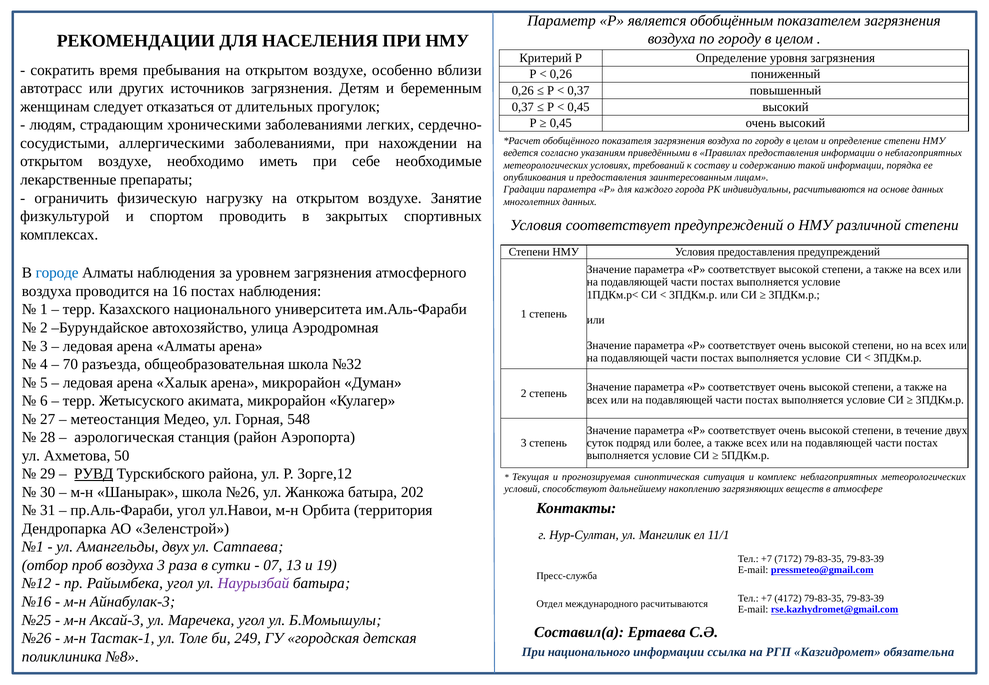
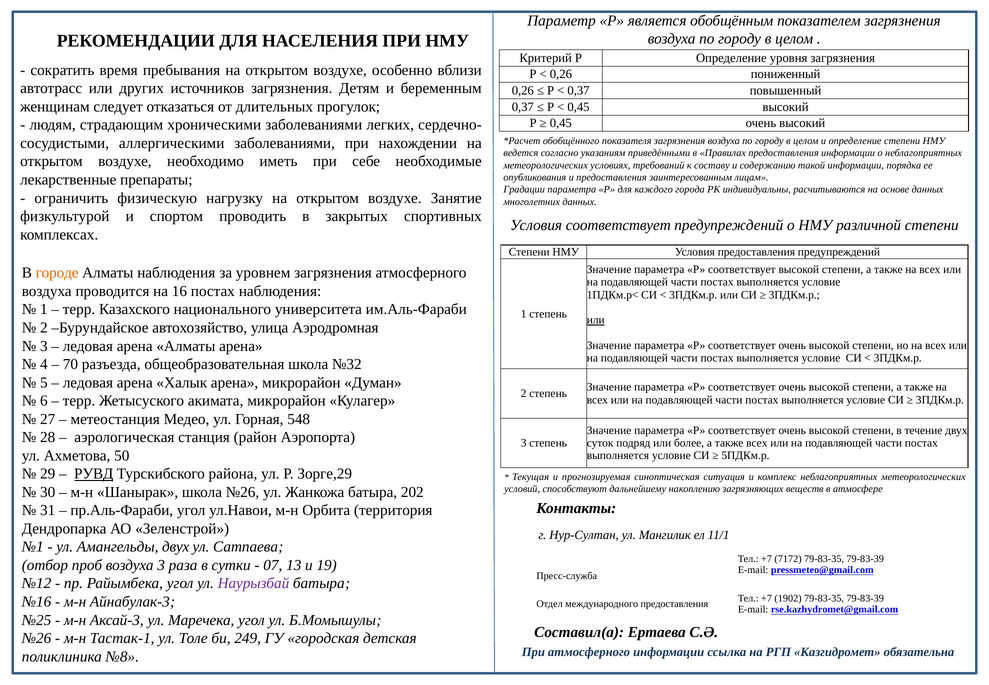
городе colour: blue -> orange (57, 273)
или underline: none -> present (596, 320)
Зорге,12: Зорге,12 -> Зорге,29 (325, 474)
4172: 4172 -> 1902 (788, 598)
международного расчитываются: расчитываются -> предоставления (674, 604)
При национального: национального -> атмосферного (589, 652)
